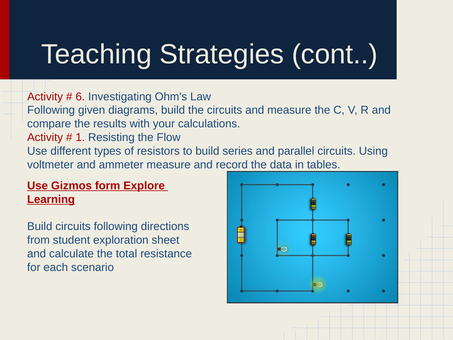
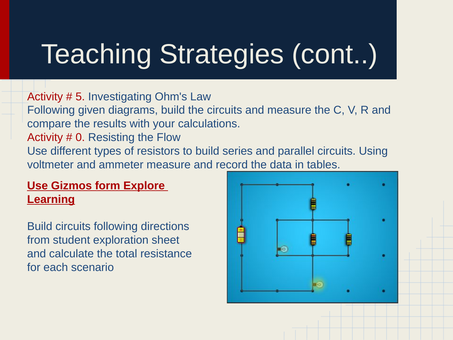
6: 6 -> 5 (80, 97)
1: 1 -> 0 (80, 137)
